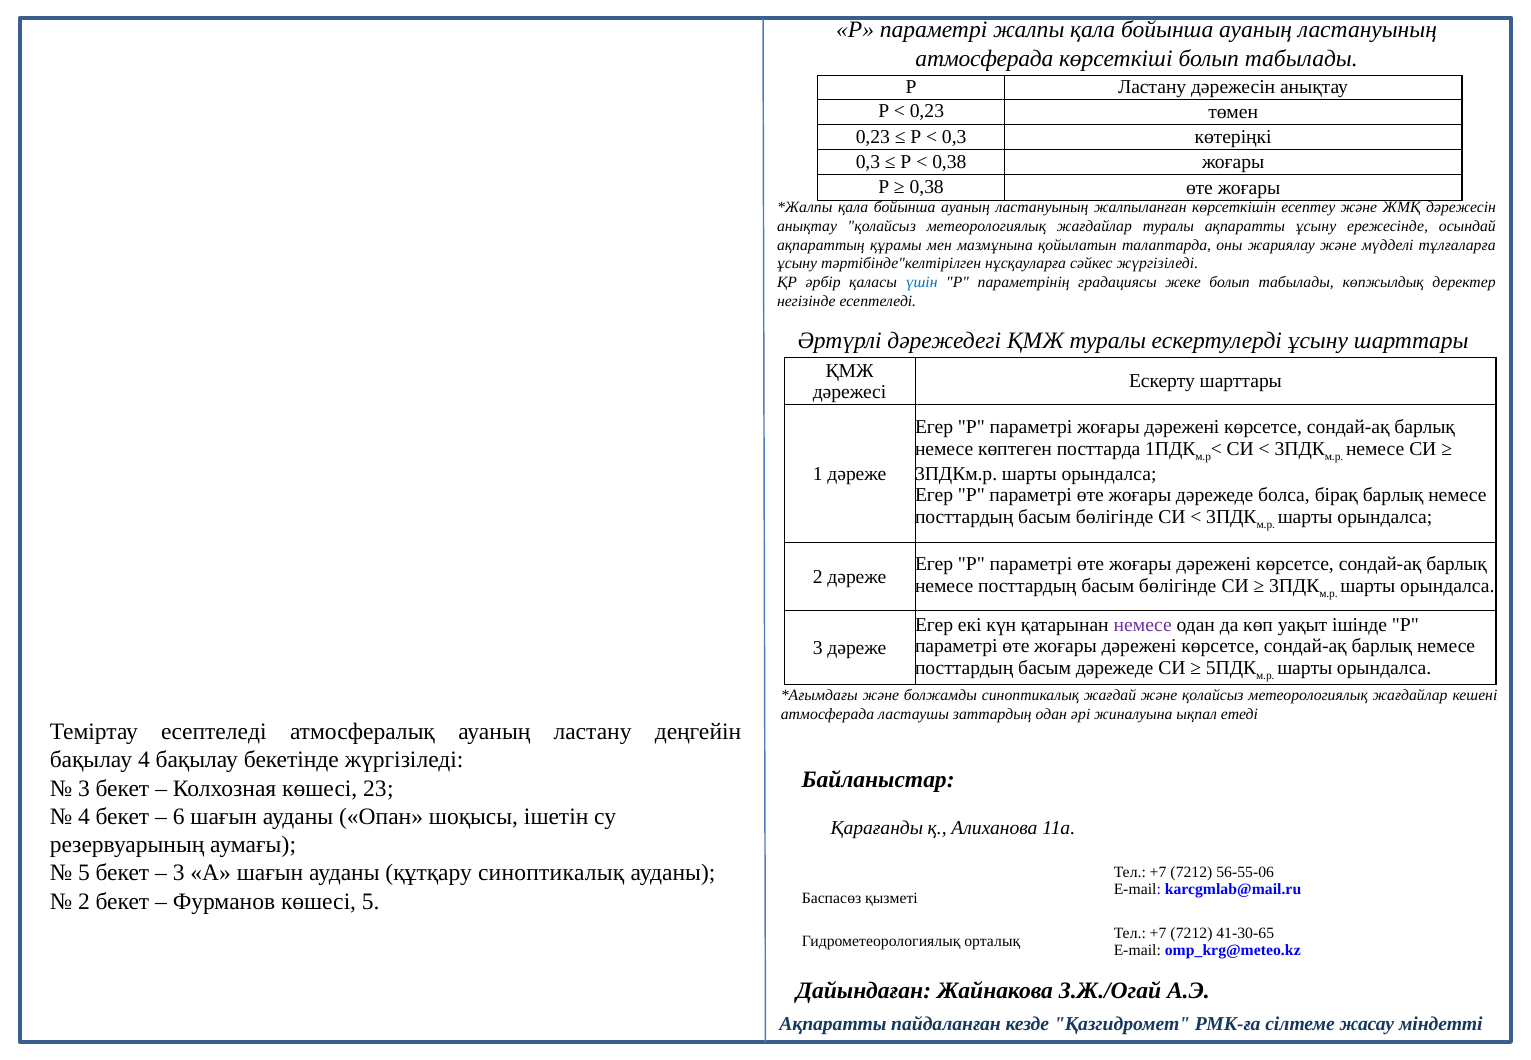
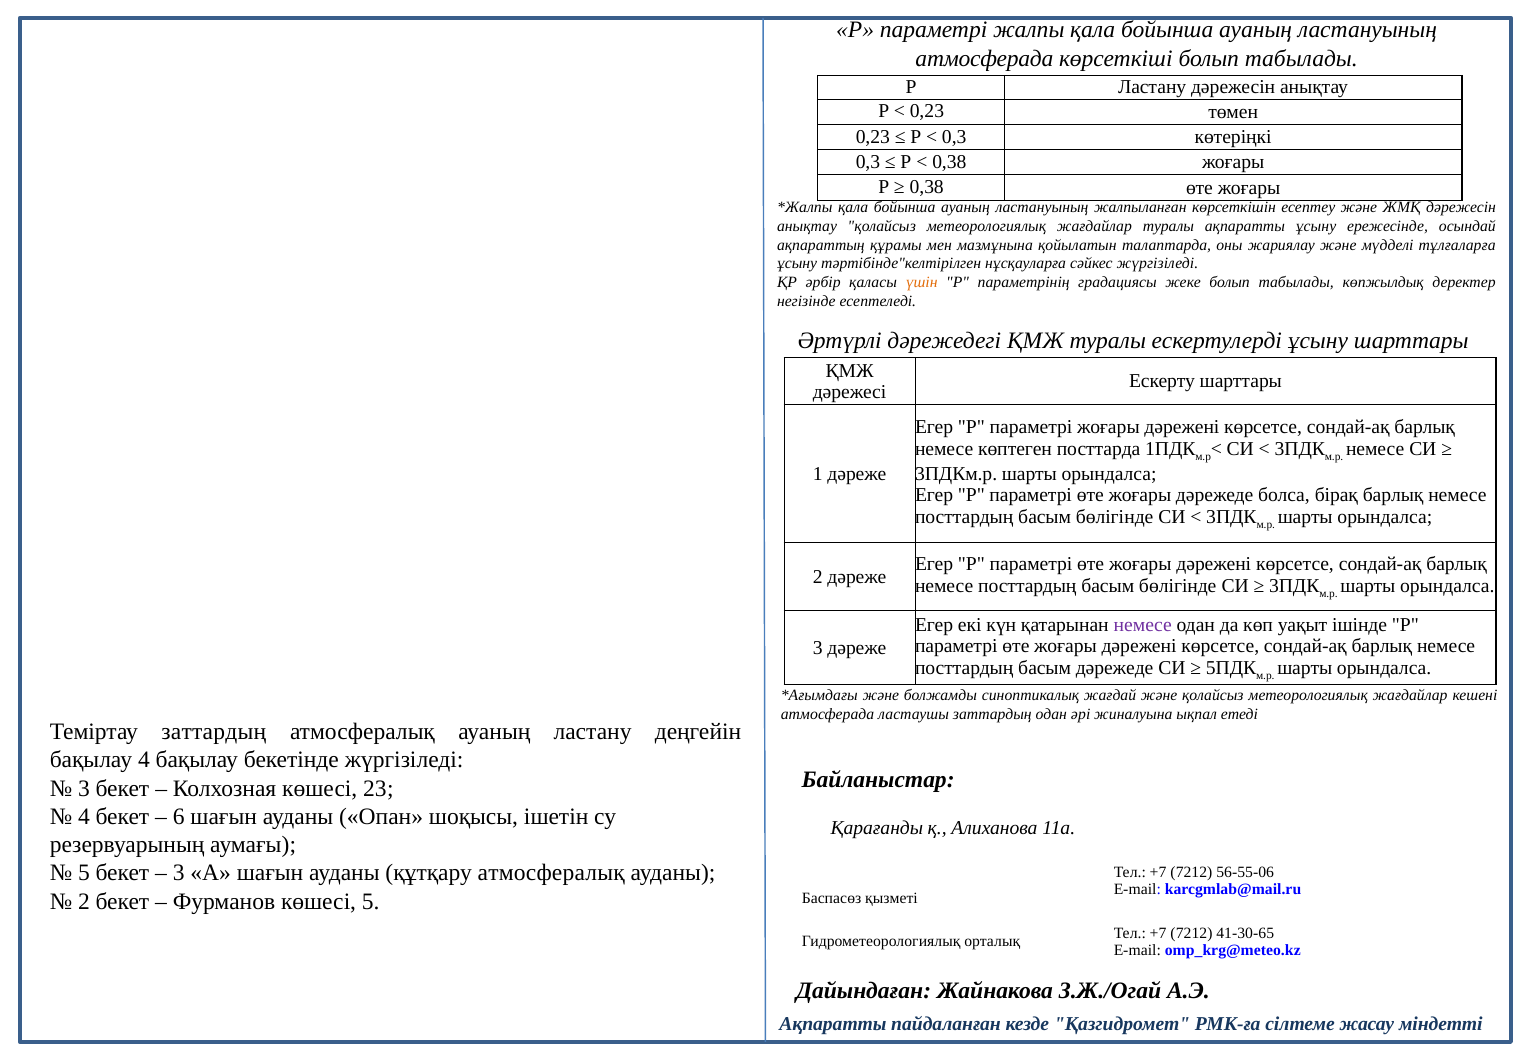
үшін colour: blue -> orange (922, 283)
Теміртау есептеледі: есептеледі -> заттардың (214, 732)
құтқару синоптикалық: синоптикалық -> атмосфералық (551, 873)
